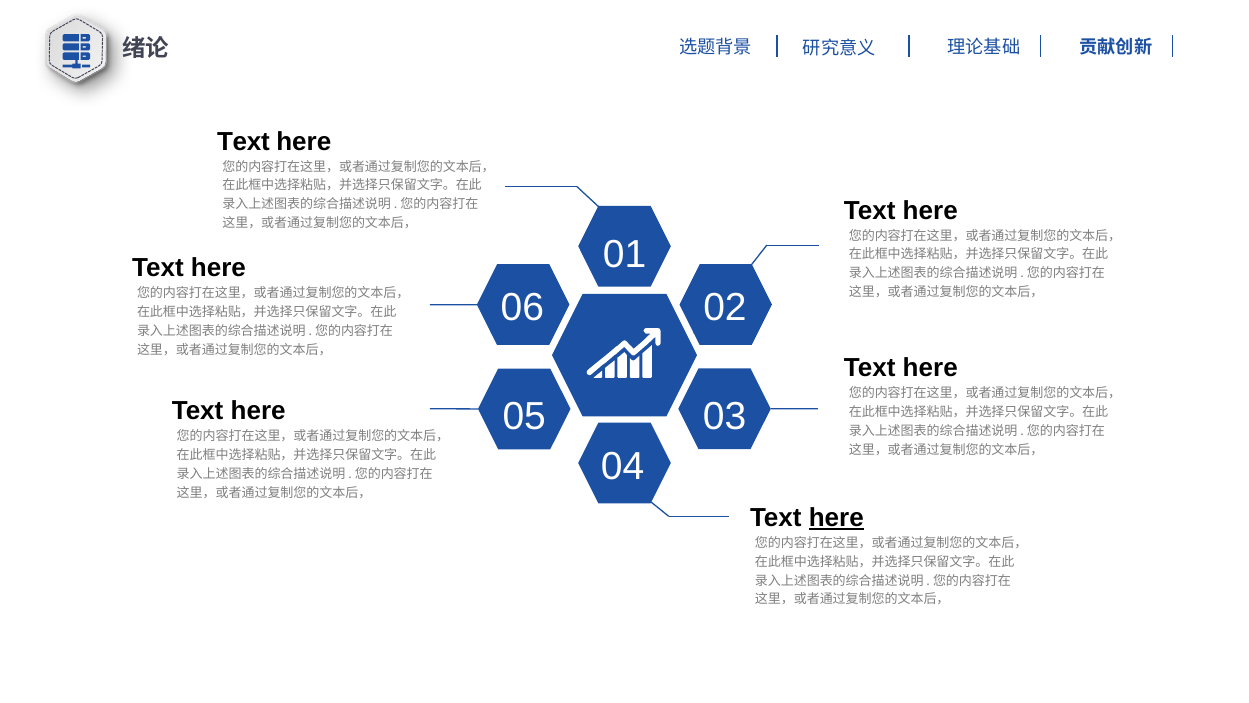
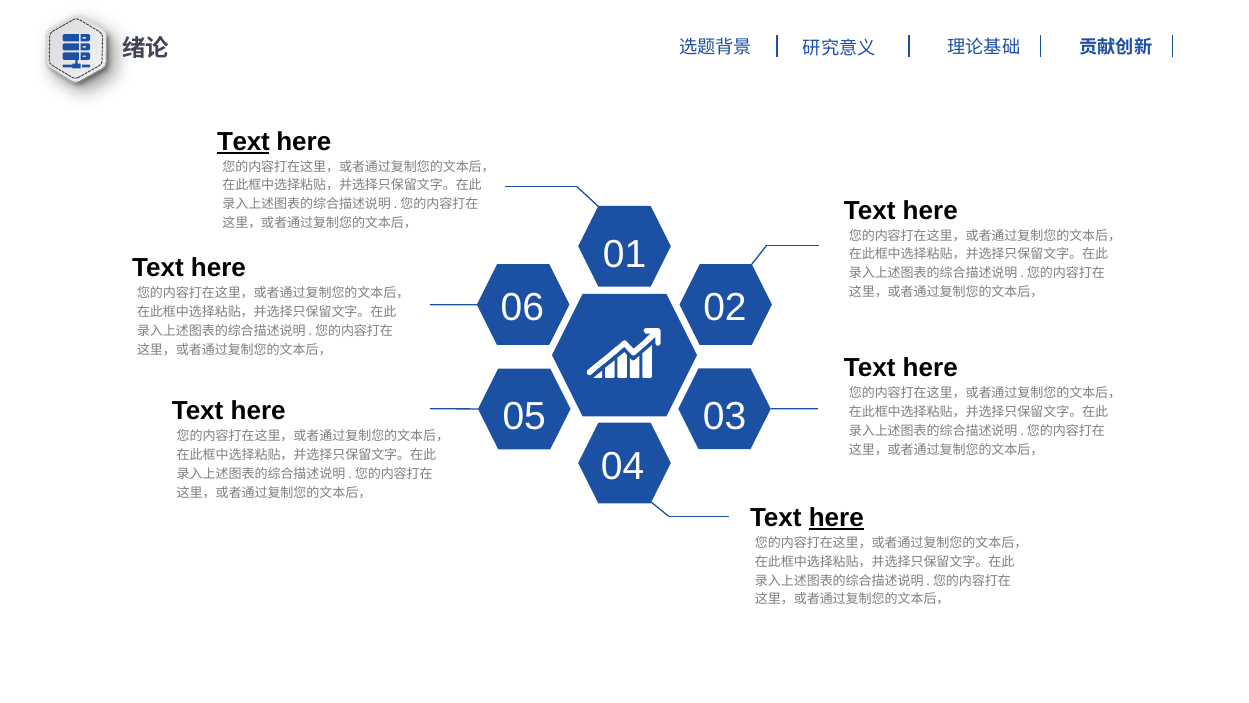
Text underline: none -> present (243, 142)
